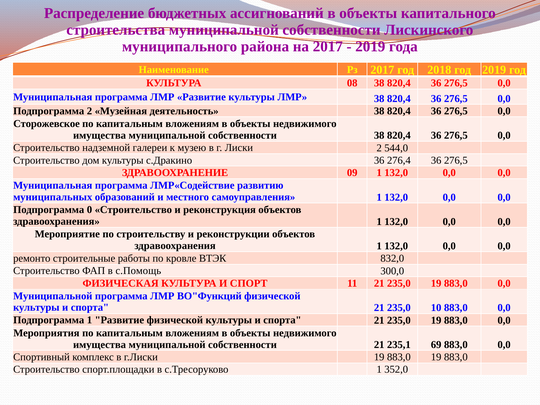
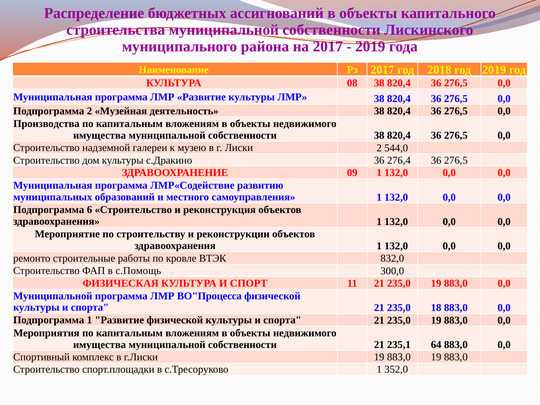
Сторожевское: Сторожевское -> Производства (46, 124)
0: 0 -> 6 (89, 210)
ВО"Функций: ВО"Функций -> ВО"Процесса (209, 296)
10: 10 -> 18 (436, 308)
69: 69 -> 64 (436, 345)
